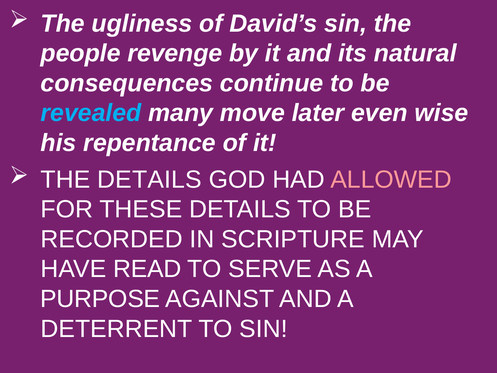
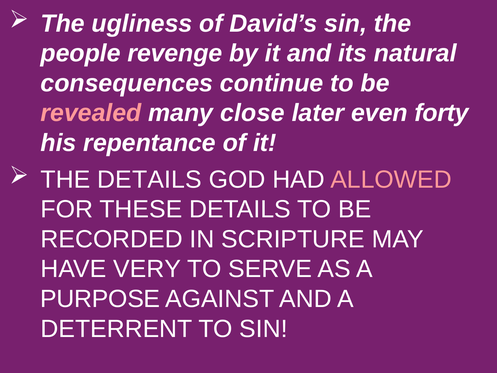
revealed colour: light blue -> pink (91, 113)
move: move -> close (252, 113)
wise: wise -> forty (442, 113)
READ: READ -> VERY (147, 269)
